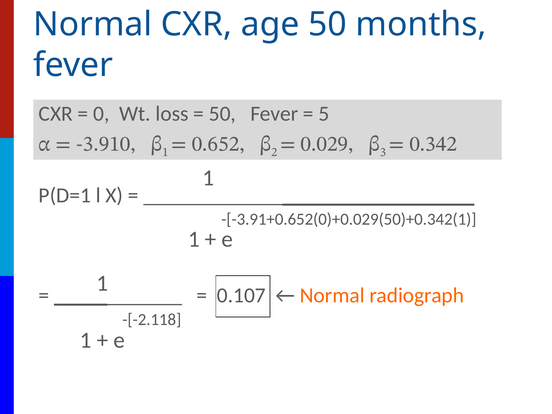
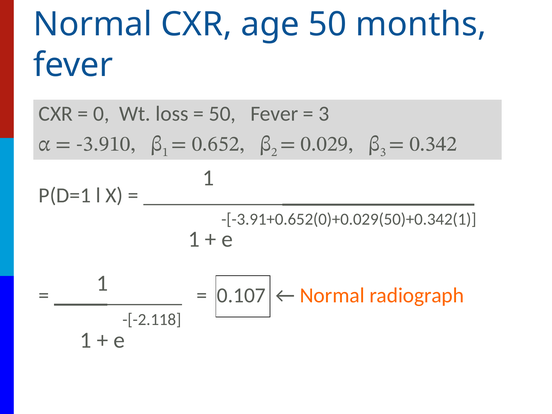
5: 5 -> 3 (324, 114)
